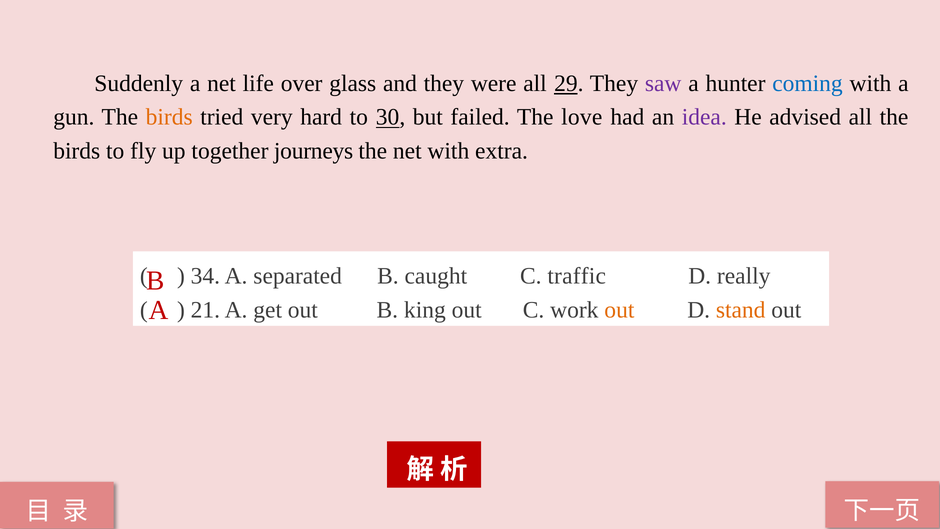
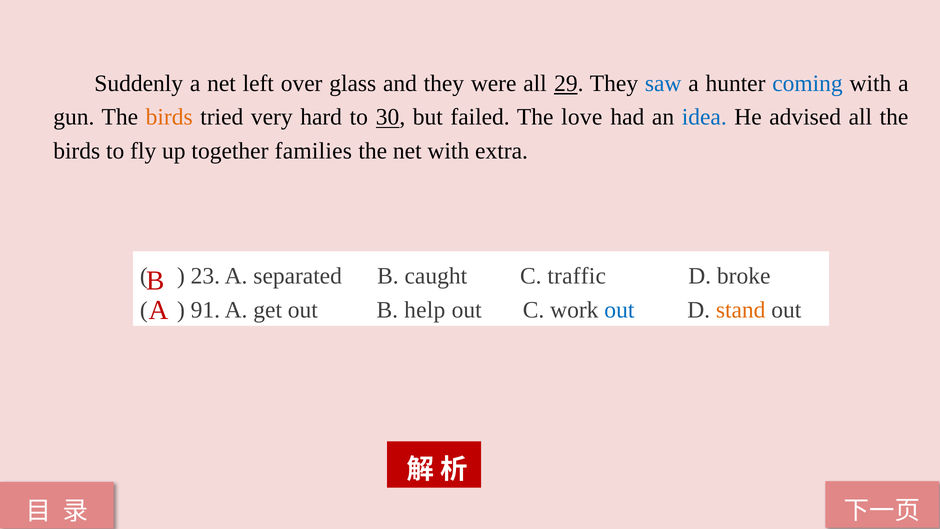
life: life -> left (258, 83)
saw colour: purple -> blue (663, 83)
idea colour: purple -> blue (704, 117)
journeys: journeys -> families (313, 151)
34: 34 -> 23 (205, 276)
really: really -> broke (744, 276)
21: 21 -> 91 (205, 310)
king: king -> help (425, 310)
out colour: orange -> blue (619, 310)
